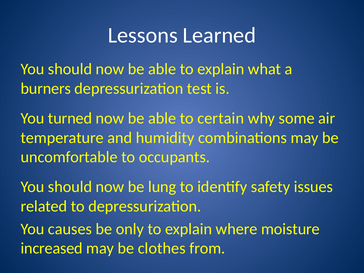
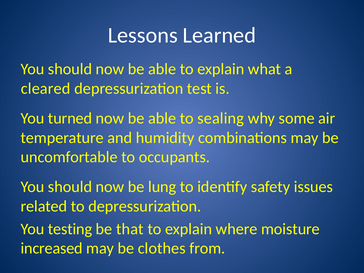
burners: burners -> cleared (46, 89)
certain: certain -> sealing (221, 118)
causes: causes -> testing (70, 229)
only: only -> that (130, 229)
